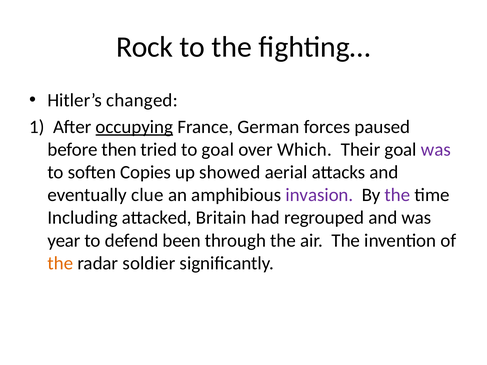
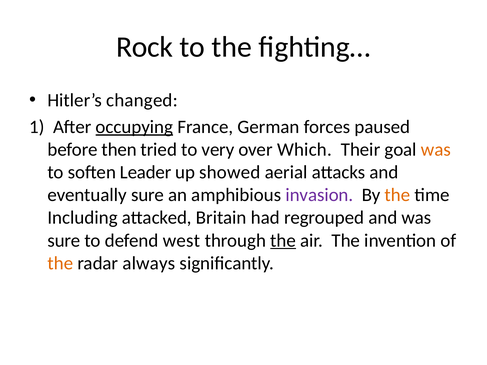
to goal: goal -> very (218, 150)
was colour: purple -> orange (436, 150)
Copies: Copies -> Leader (146, 172)
eventually clue: clue -> sure (148, 195)
the colour: purple -> orange (397, 195)
year: year -> sure (64, 241)
been: been -> west (182, 241)
the underline: none -> present (283, 241)
soldier: soldier -> always (149, 263)
